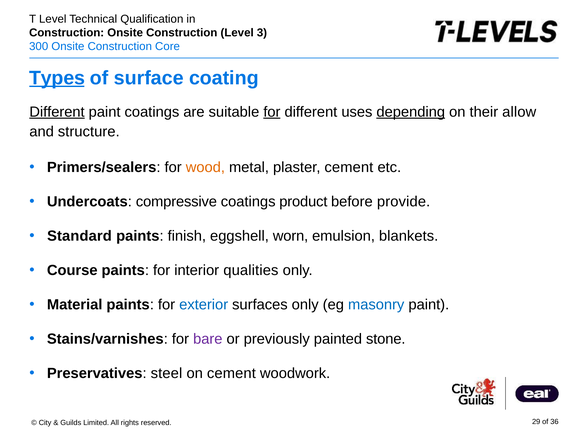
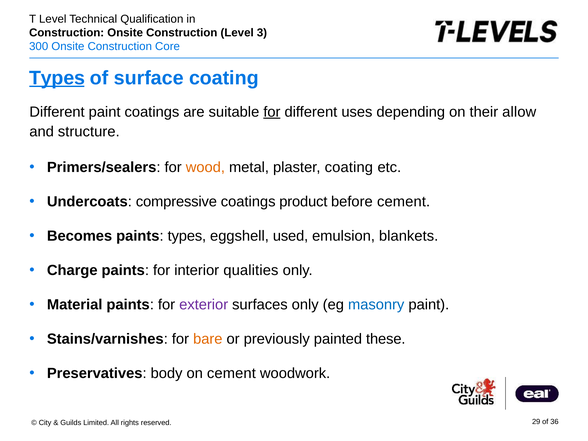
Different underline: present -> none (57, 112)
depending underline: present -> none (411, 112)
plaster cement: cement -> coating (349, 167)
before provide: provide -> cement (404, 202)
Standard: Standard -> Becomes (80, 236)
paints finish: finish -> types (187, 236)
worn: worn -> used (291, 236)
Course: Course -> Charge (72, 270)
exterior colour: blue -> purple (204, 305)
bare colour: purple -> orange (208, 339)
stone: stone -> these (386, 339)
steel: steel -> body (167, 373)
